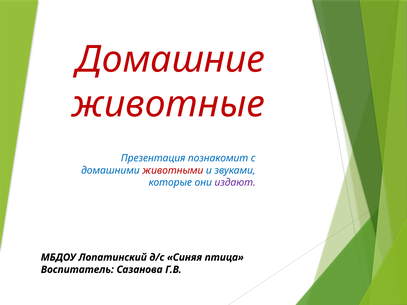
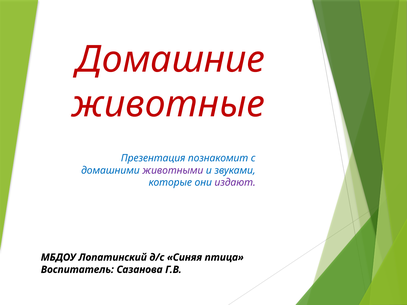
животными colour: red -> purple (173, 170)
